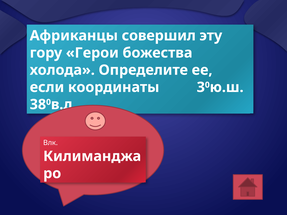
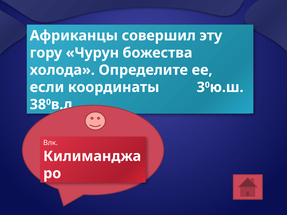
Герои: Герои -> Чурун (92, 53)
